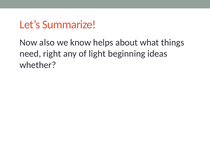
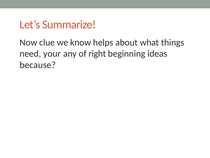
also: also -> clue (47, 42)
right: right -> your (52, 54)
light: light -> right (97, 54)
whether: whether -> because (38, 65)
